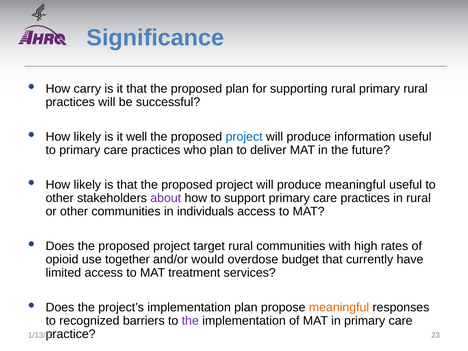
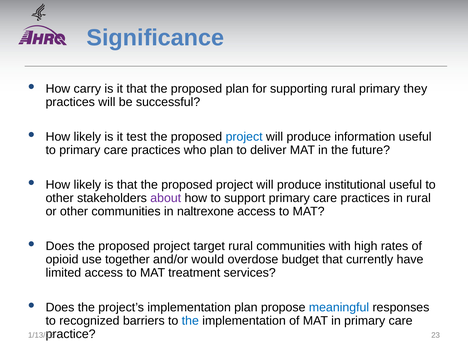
primary rural: rural -> they (415, 89)
well: well -> test (137, 137)
produce meaningful: meaningful -> institutional (355, 185)
individuals: individuals -> naltrexone (205, 211)
meaningful colour: orange -> blue (339, 307)
the colour: purple -> blue (190, 321)
